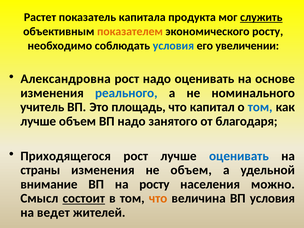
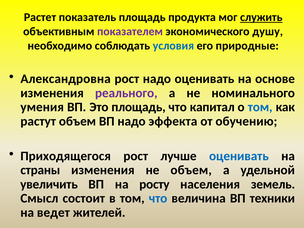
показатель капитала: капитала -> площадь (142, 17)
показателем colour: orange -> purple (130, 31)
экономического росту: росту -> душу (268, 31)
увеличении: увеличении -> природные (247, 46)
реального colour: blue -> purple (126, 93)
учитель: учитель -> умения (42, 107)
лучше: лучше -> растут (38, 121)
занятого: занятого -> эффекта (173, 121)
благодаря: благодаря -> обучению (246, 121)
внимание: внимание -> увеличить (49, 184)
можно: можно -> земель (273, 184)
состоит underline: present -> none (84, 198)
что colour: orange -> blue (158, 198)
ВП условия: условия -> техники (272, 198)
